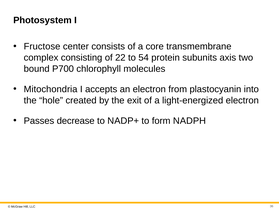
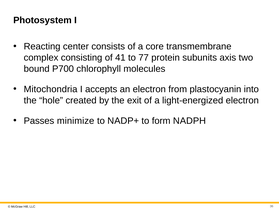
Fructose: Fructose -> Reacting (42, 47)
22: 22 -> 41 (120, 58)
54: 54 -> 77 (144, 58)
decrease: decrease -> minimize (76, 121)
